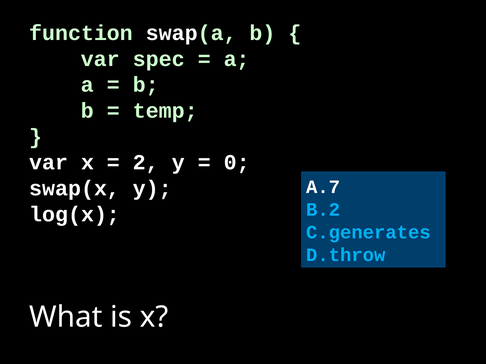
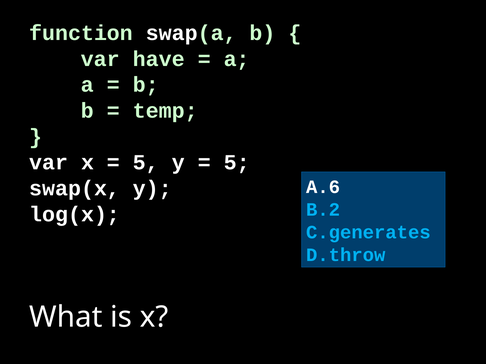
spec: spec -> have (159, 59)
2: 2 -> 5 (146, 163)
0: 0 -> 5 (237, 163)
A.7: A.7 -> A.6 (323, 187)
